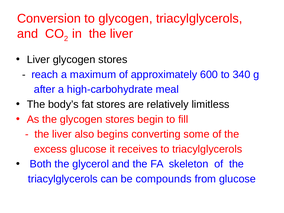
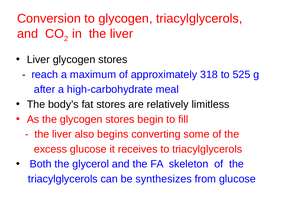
600: 600 -> 318 (209, 75)
340: 340 -> 525 (242, 75)
compounds: compounds -> synthesizes (164, 179)
